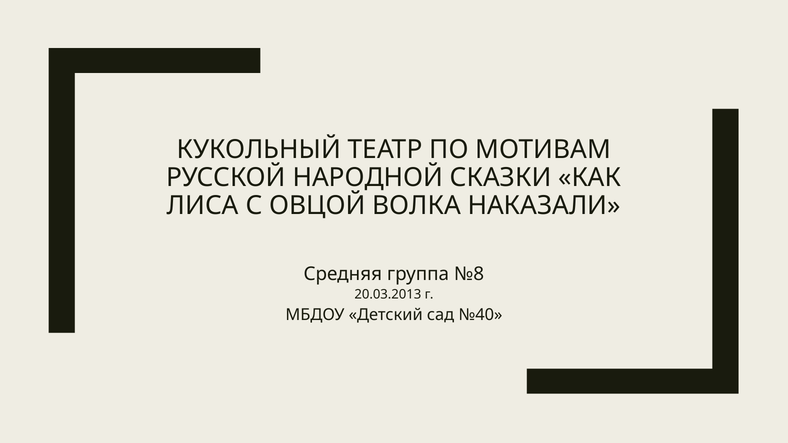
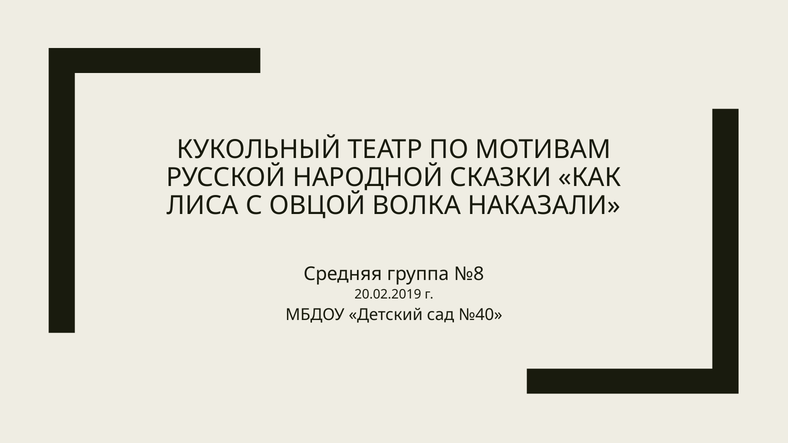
20.03.2013: 20.03.2013 -> 20.02.2019 (388, 295)
